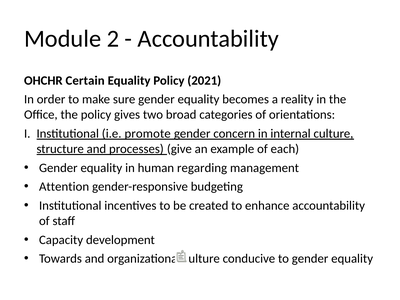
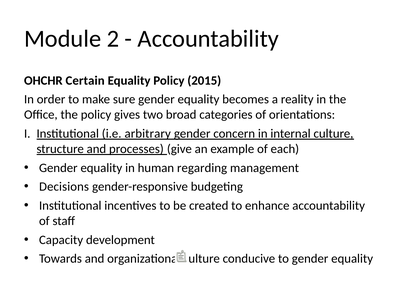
2021: 2021 -> 2015 (204, 81)
promote: promote -> arbitrary (148, 134)
Attention: Attention -> Decisions (64, 187)
